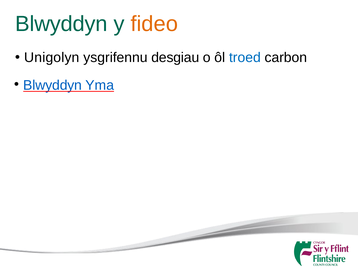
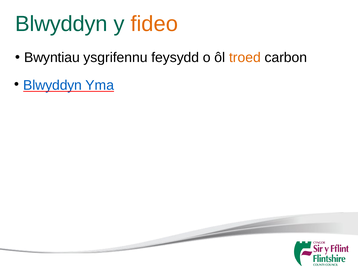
Unigolyn: Unigolyn -> Bwyntiau (52, 57)
desgiau: desgiau -> feysydd (175, 57)
troed colour: blue -> orange (245, 57)
